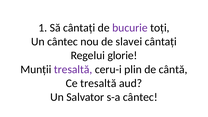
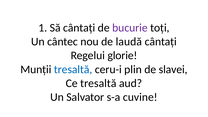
slavei: slavei -> laudă (129, 42)
tresaltă colour: purple -> blue (73, 69)
cântă: cântă -> slavei (173, 69)
s-a cântec: cântec -> cuvine (140, 97)
